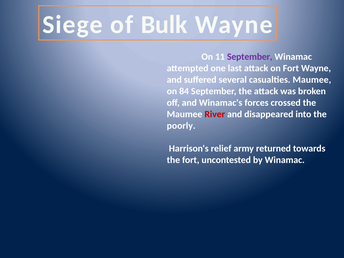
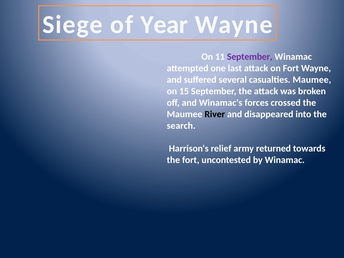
Bulk: Bulk -> Year (164, 25)
84: 84 -> 15 (184, 91)
River colour: red -> black (215, 114)
poorly: poorly -> search (181, 126)
